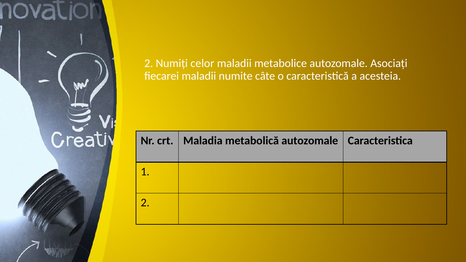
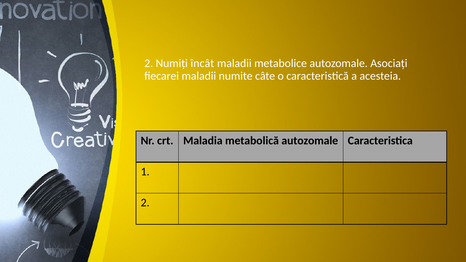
celor: celor -> încât (202, 63)
